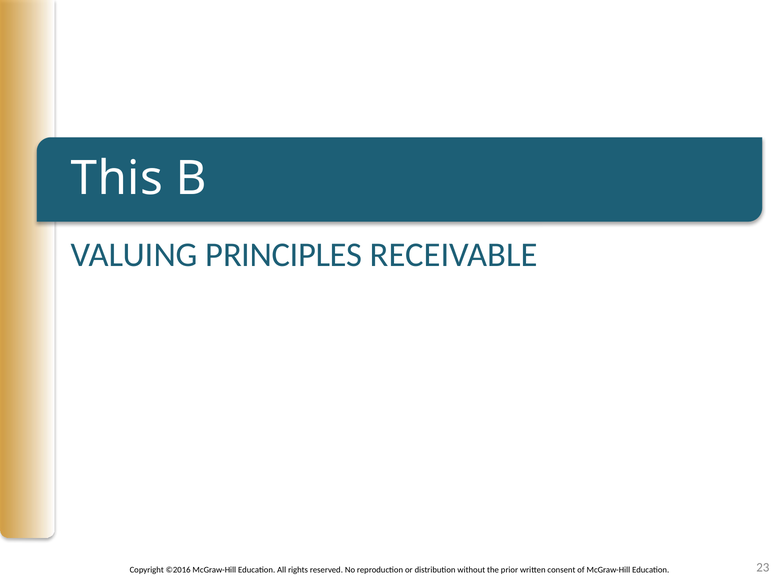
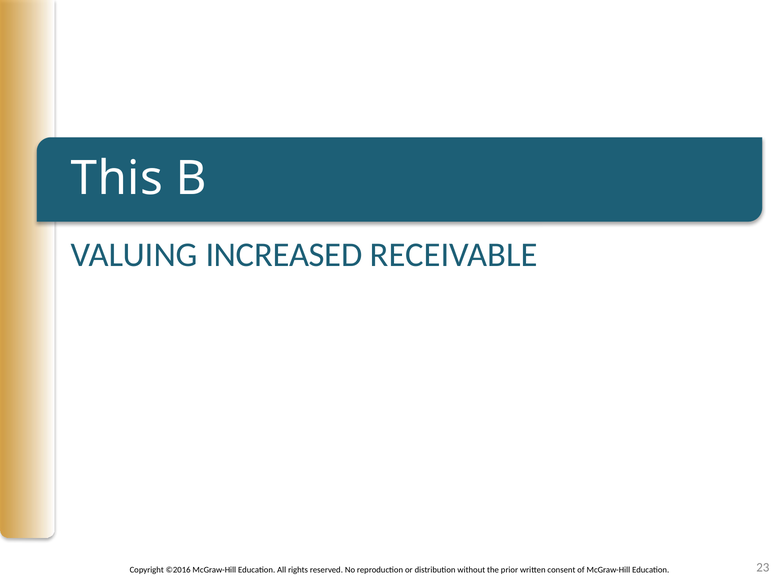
PRINCIPLES: PRINCIPLES -> INCREASED (284, 255)
